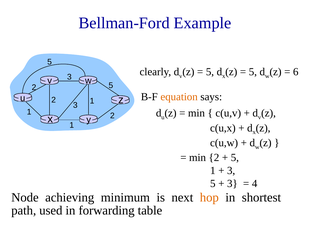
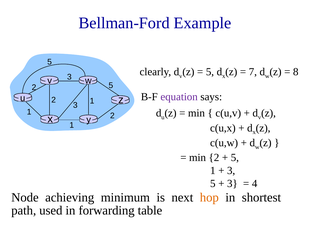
5: 5 -> 7 (253, 72)
6: 6 -> 8 (296, 72)
equation colour: orange -> purple (179, 97)
